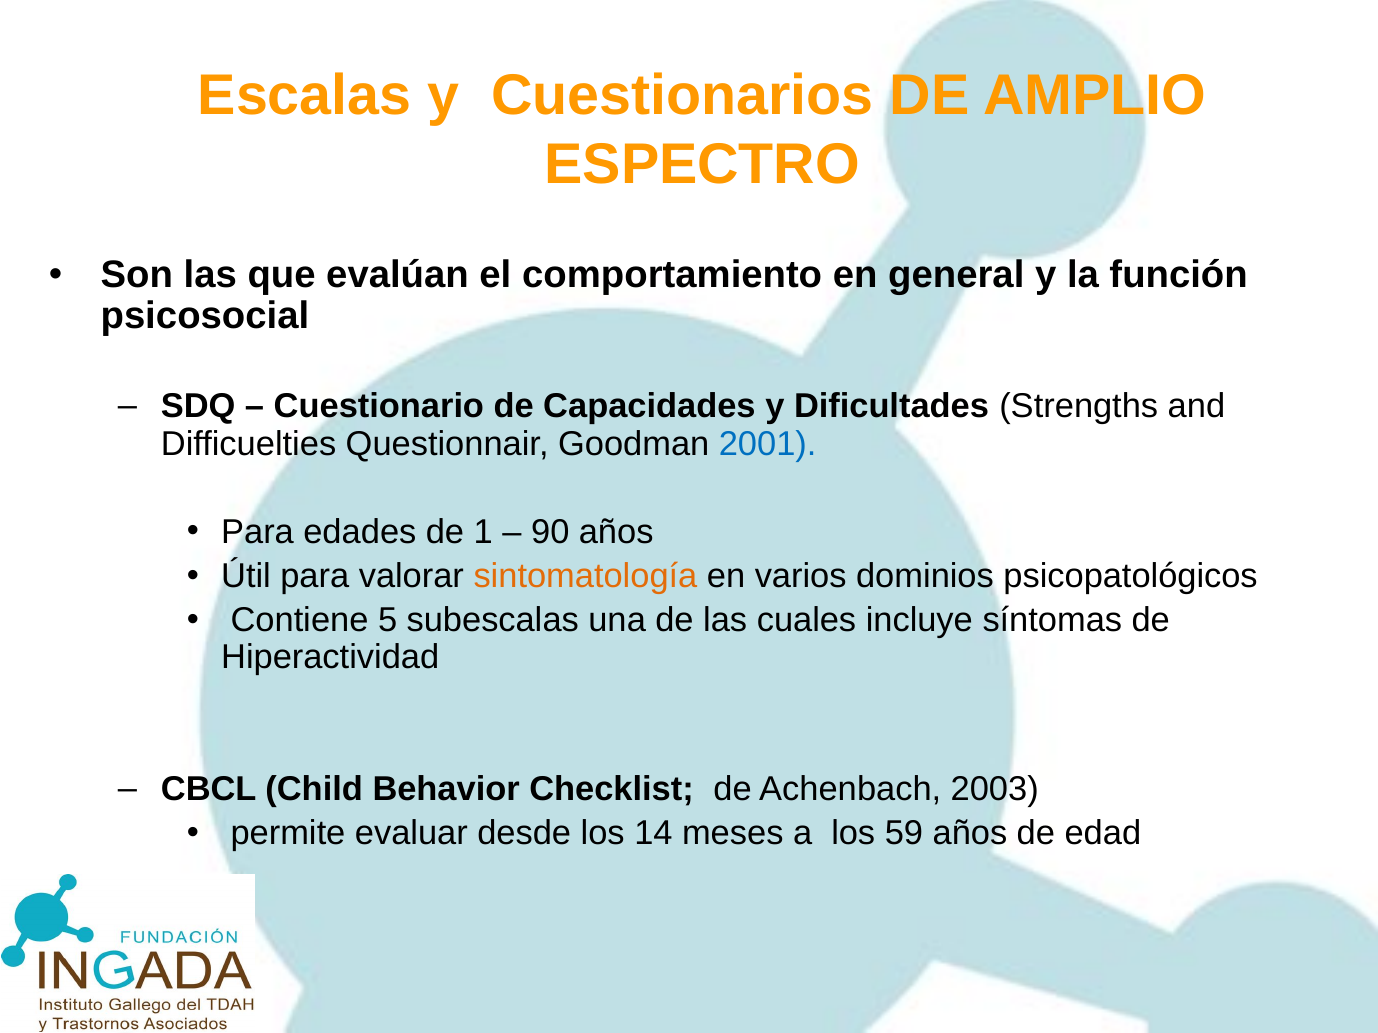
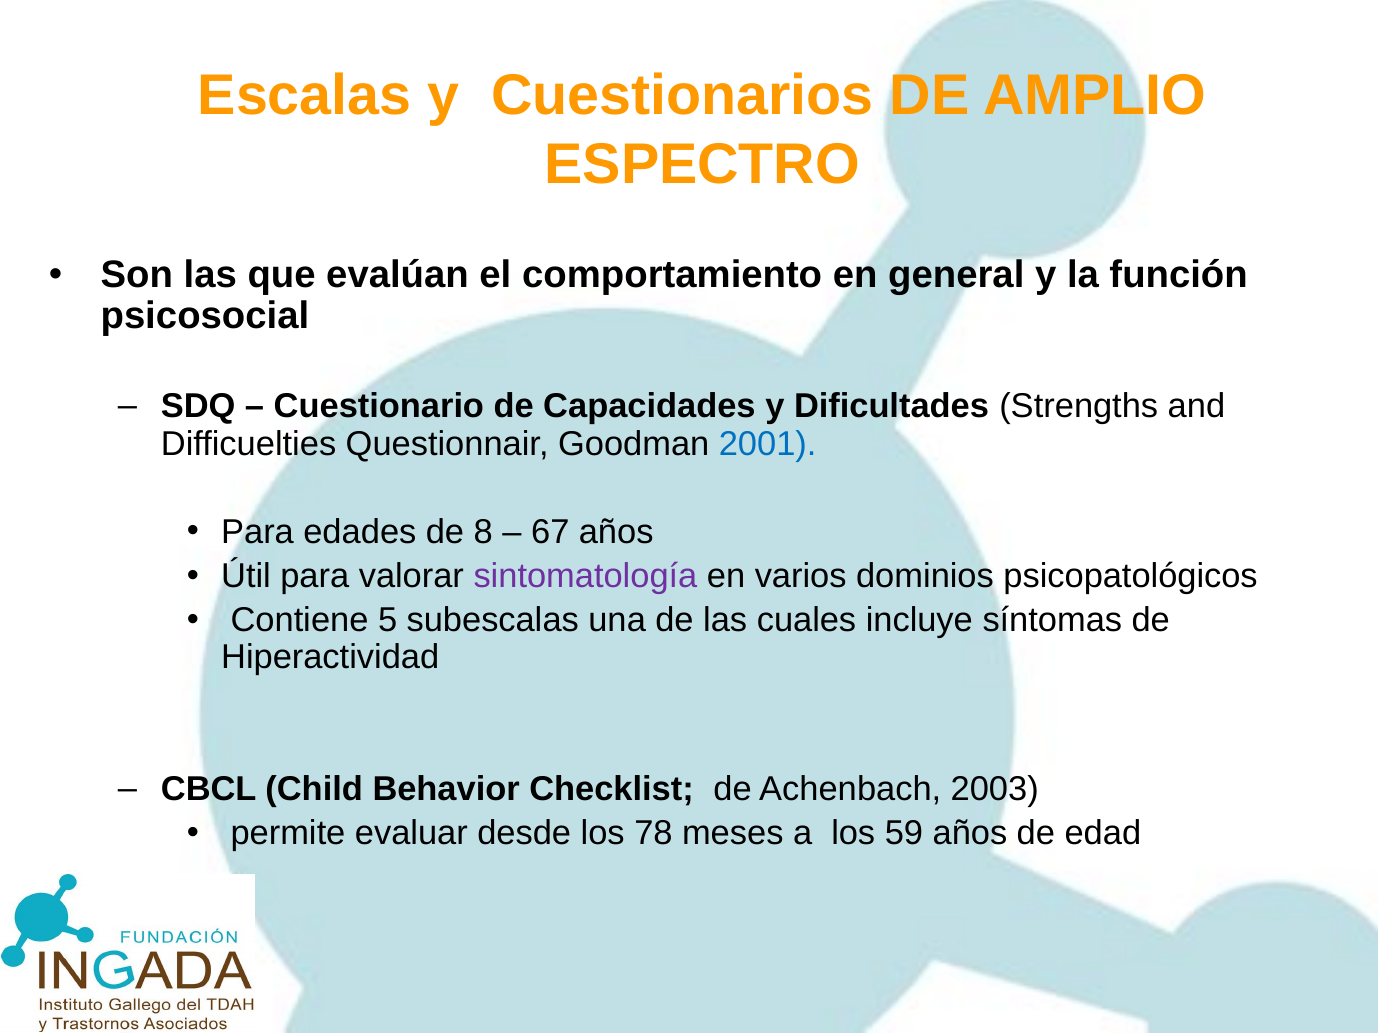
1: 1 -> 8 (483, 532)
90: 90 -> 67 (550, 532)
sintomatología colour: orange -> purple (585, 576)
14: 14 -> 78 (653, 834)
